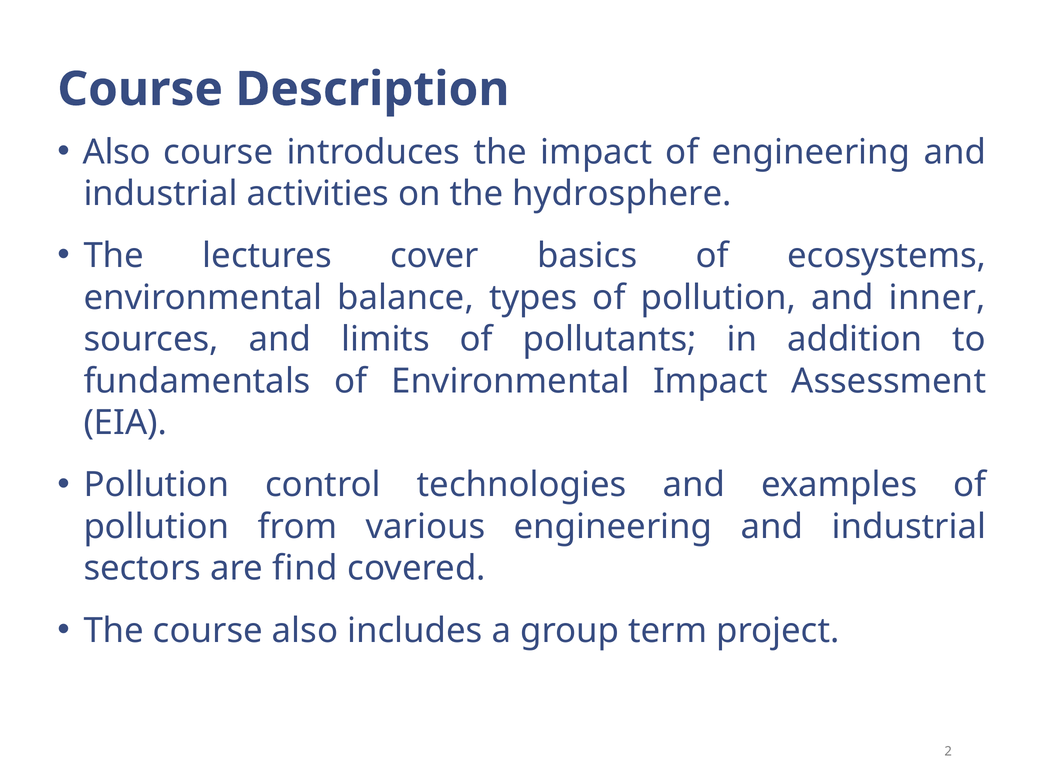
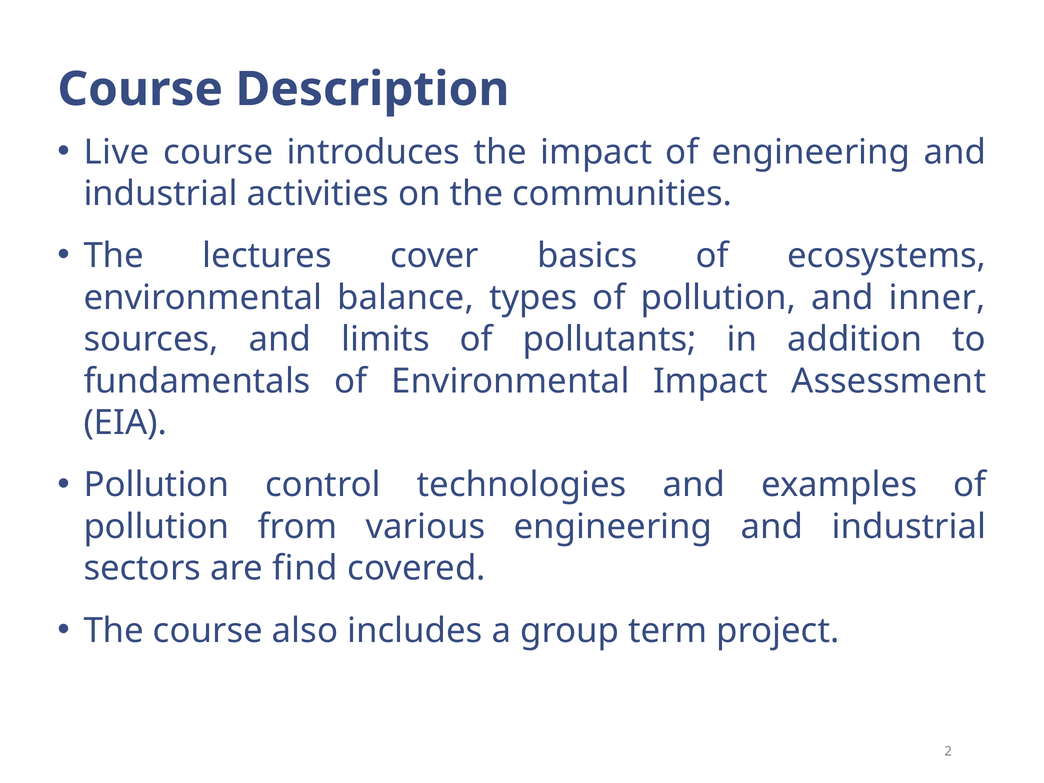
Also: Also -> Live (117, 152)
hydrosphere: hydrosphere -> communities (622, 194)
